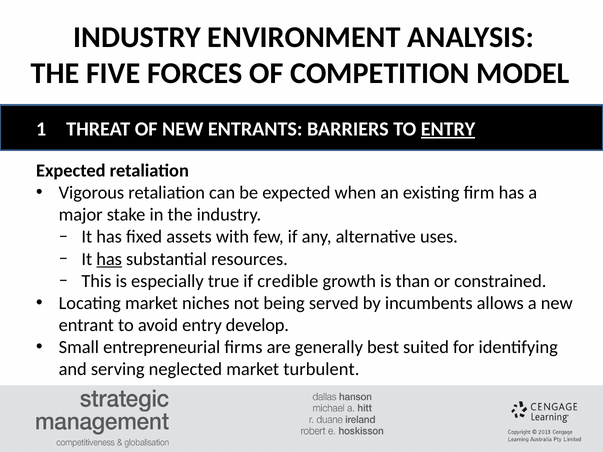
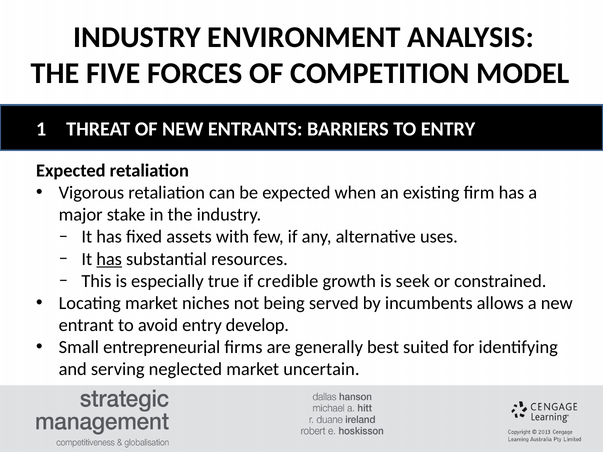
ENTRY underline: present -> none (448, 129)
than: than -> seek (413, 281)
turbulent: turbulent -> uncertain (321, 370)
